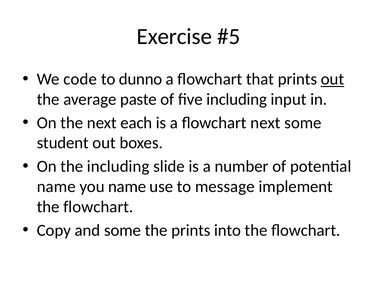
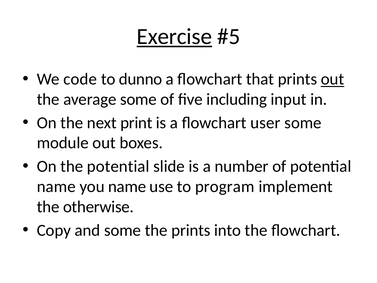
Exercise underline: none -> present (174, 36)
average paste: paste -> some (138, 99)
each: each -> print (136, 123)
flowchart next: next -> user (265, 123)
student: student -> module (63, 143)
the including: including -> potential (118, 166)
message: message -> program (225, 186)
flowchart: flowchart -> otherwise (98, 207)
